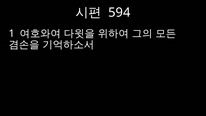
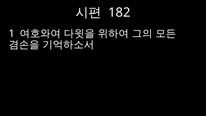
594: 594 -> 182 (119, 12)
